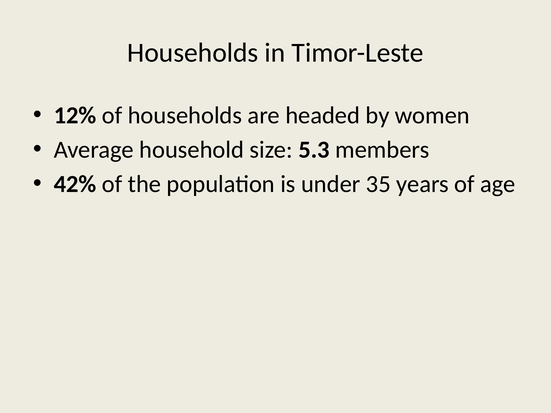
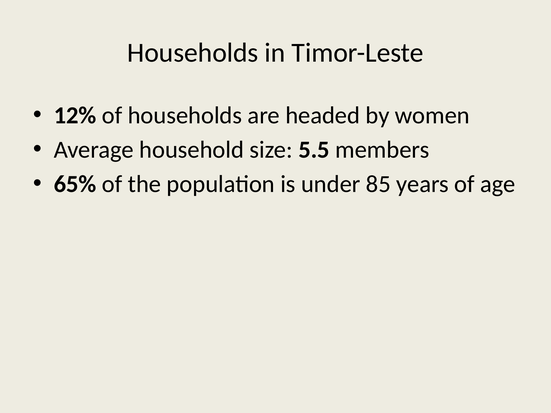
5.3: 5.3 -> 5.5 (314, 150)
42%: 42% -> 65% (75, 184)
35: 35 -> 85 (378, 184)
